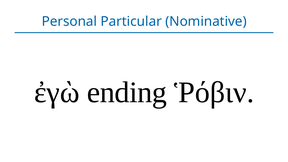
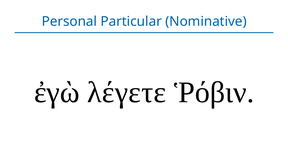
ending: ending -> λέγετε (127, 92)
